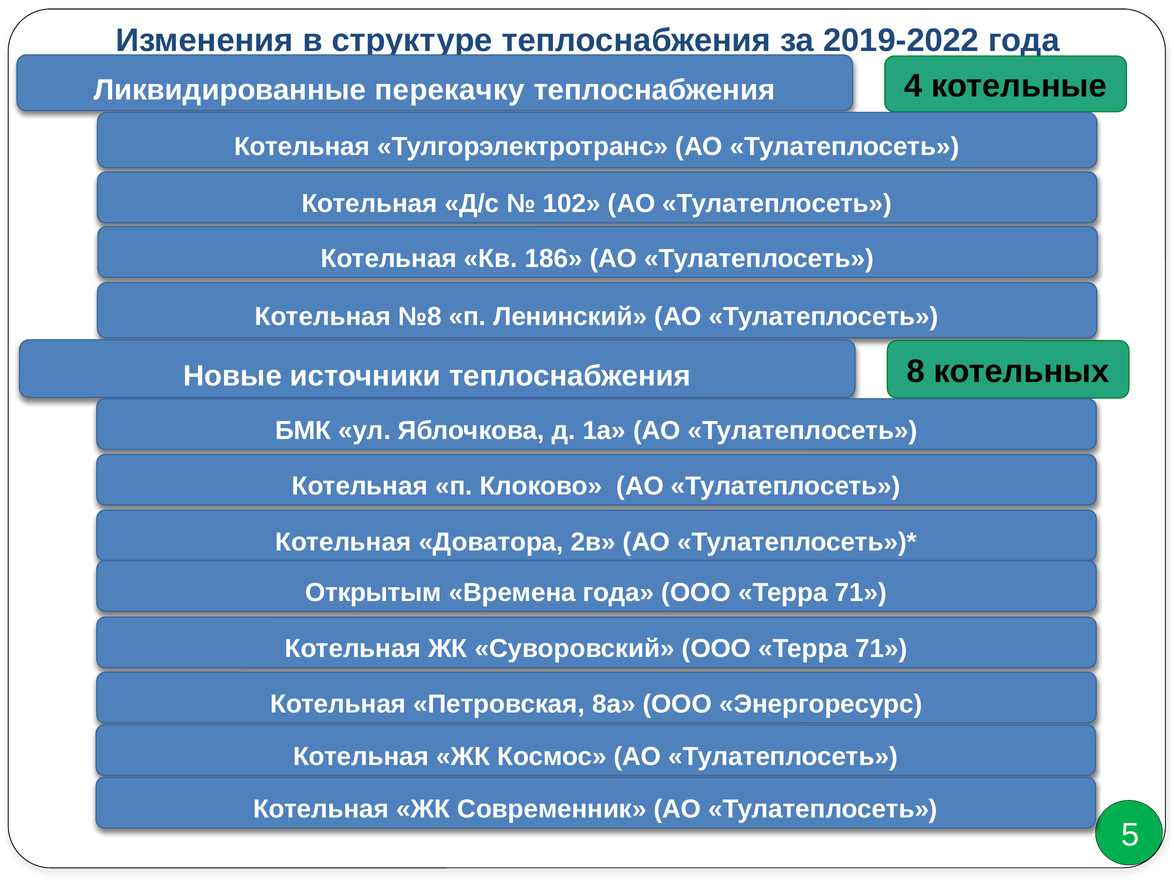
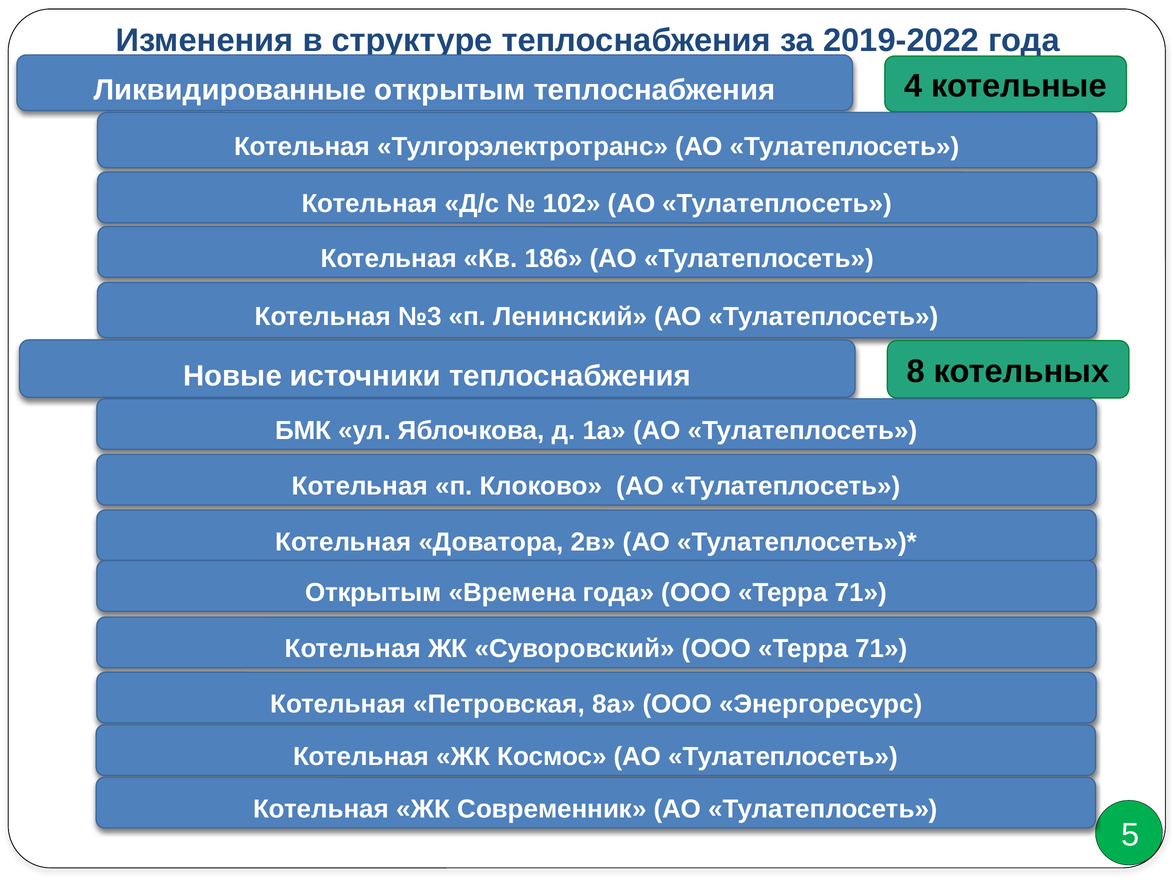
Ликвидированные перекачку: перекачку -> открытым (450, 90)
№8: №8 -> №3 (420, 317)
